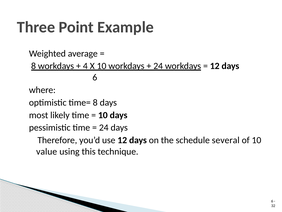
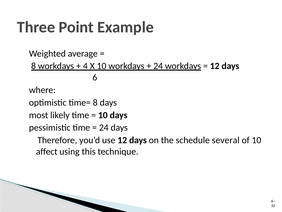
value: value -> affect (47, 151)
